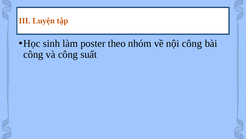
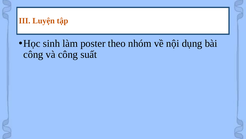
nội công: công -> dụng (192, 43)
